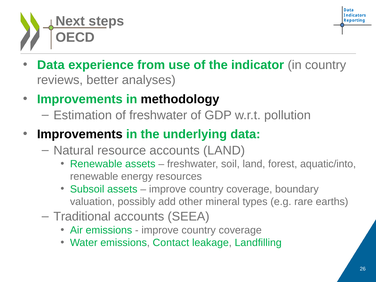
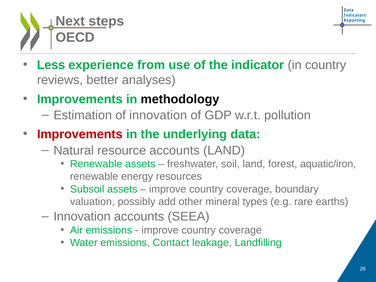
Data: Data -> Less (51, 65)
of freshwater: freshwater -> innovation (158, 115)
Improvements colour: black -> red (80, 134)
aquatic/into: aquatic/into -> aquatic/iron (328, 164)
Traditional: Traditional -> Innovation (82, 217)
